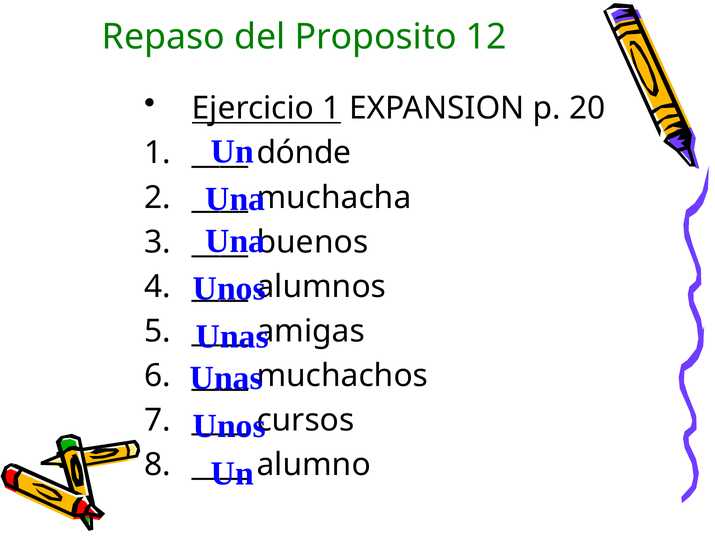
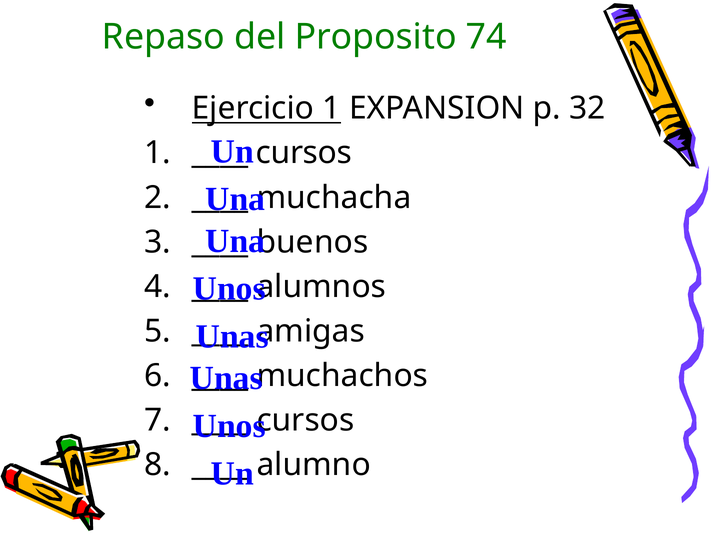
12: 12 -> 74 (486, 37)
20: 20 -> 32 (587, 108)
dónde: dónde -> cursos (304, 153)
